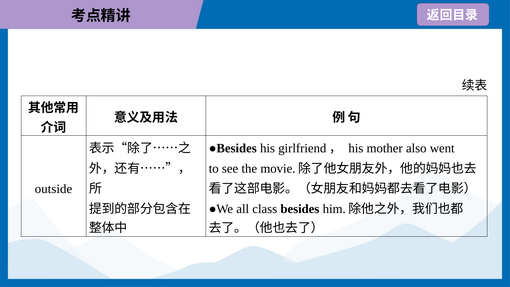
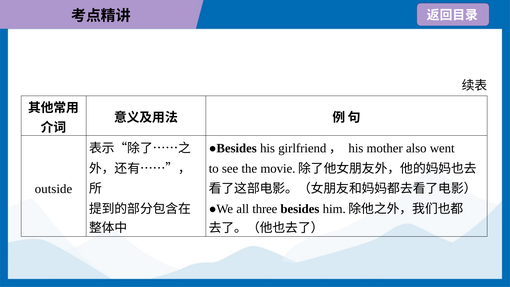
class: class -> three (265, 209)
